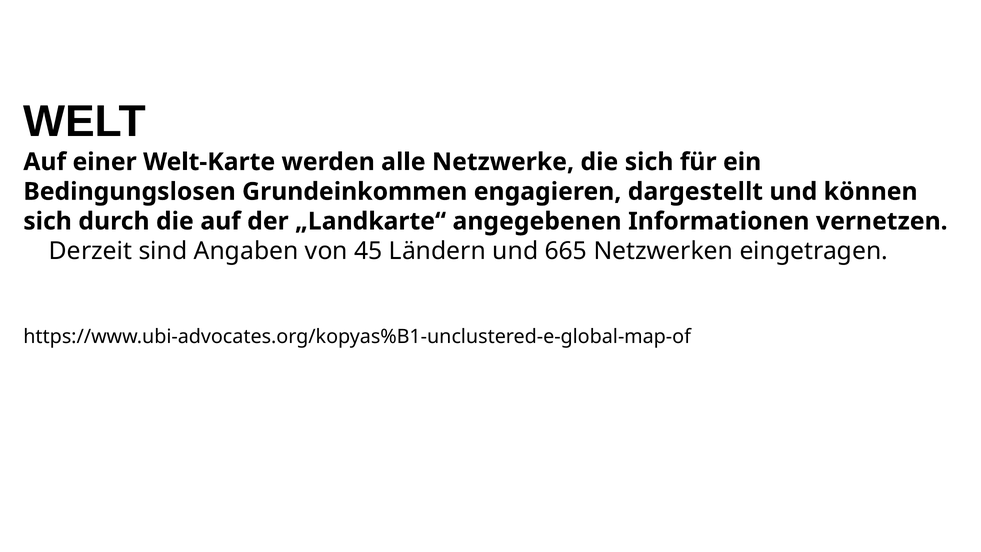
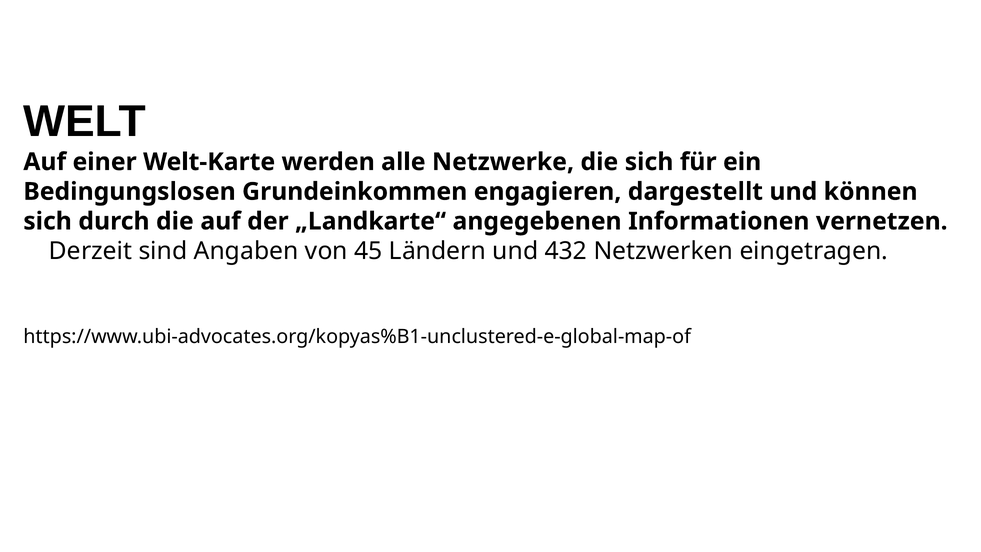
665: 665 -> 432 (566, 251)
